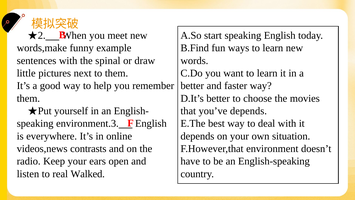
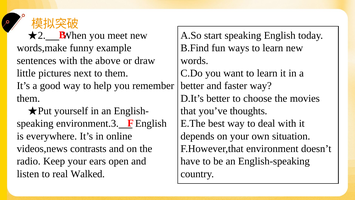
spinal: spinal -> above (108, 61)
you’ve depends: depends -> thoughts (249, 111)
